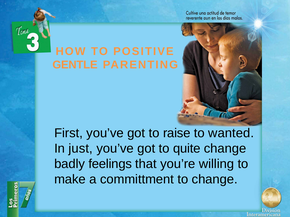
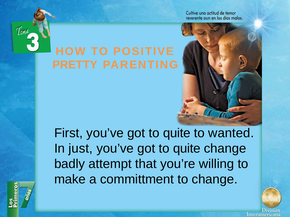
GENTLE: GENTLE -> PRETTY (75, 65)
raise: raise -> quite (177, 133)
feelings: feelings -> attempt (110, 164)
